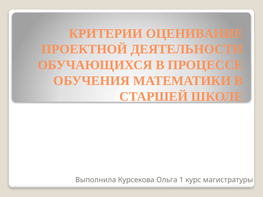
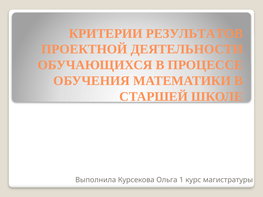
ОЦЕНИВАНИЕ: ОЦЕНИВАНИЕ -> РЕЗУЛЬТАТОВ (194, 34)
